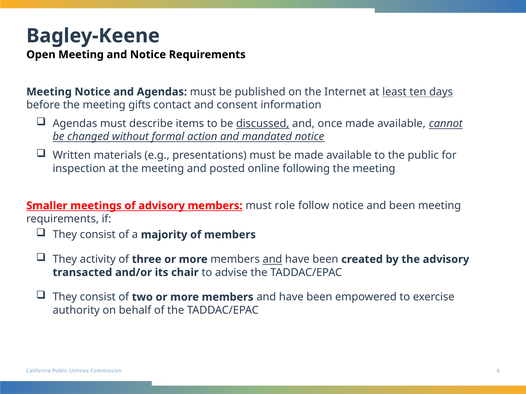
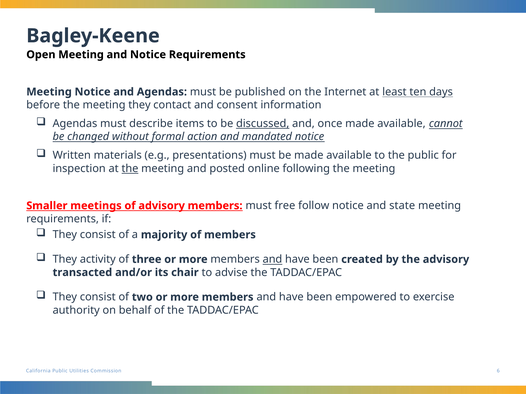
meeting gifts: gifts -> they (139, 105)
the underline: none -> present (130, 169)
role: role -> free (285, 206)
and been: been -> state (402, 206)
